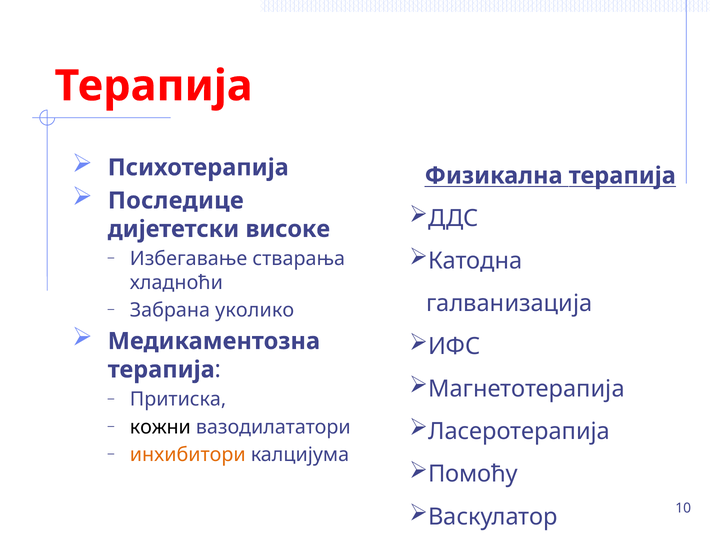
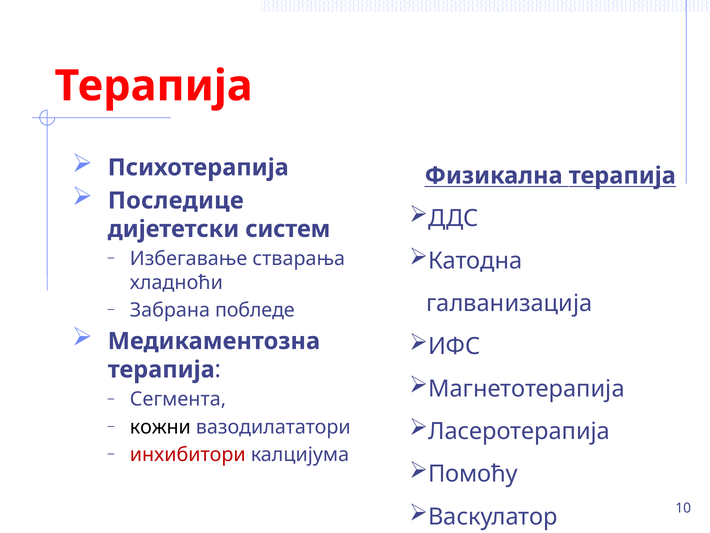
високе: високе -> систем (288, 229)
уколико: уколико -> побледе (255, 310)
Притиска: Притиска -> Сегмента (178, 399)
инхибитори colour: orange -> red (188, 454)
